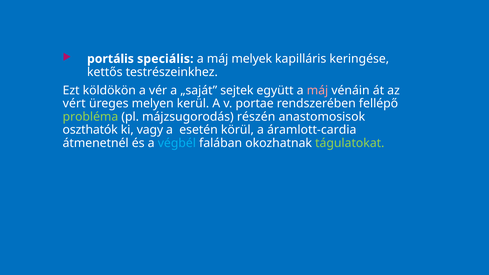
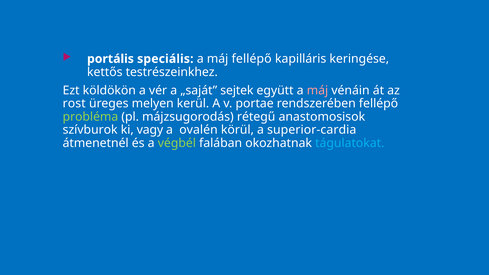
máj melyek: melyek -> fellépő (252, 59)
vért: vért -> rost (74, 104)
részén: részén -> rétegű (256, 117)
oszthatók: oszthatók -> szívburok (90, 130)
esetén: esetén -> ovalén (198, 130)
áramlott-cardia: áramlott-cardia -> superior-cardia (312, 130)
végbél colour: light blue -> light green (177, 143)
tágulatokat colour: light green -> light blue (350, 143)
